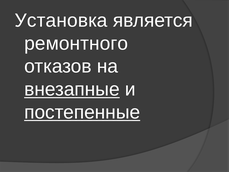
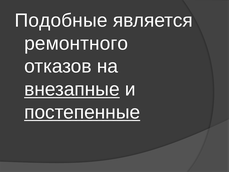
Установка: Установка -> Подобные (61, 20)
